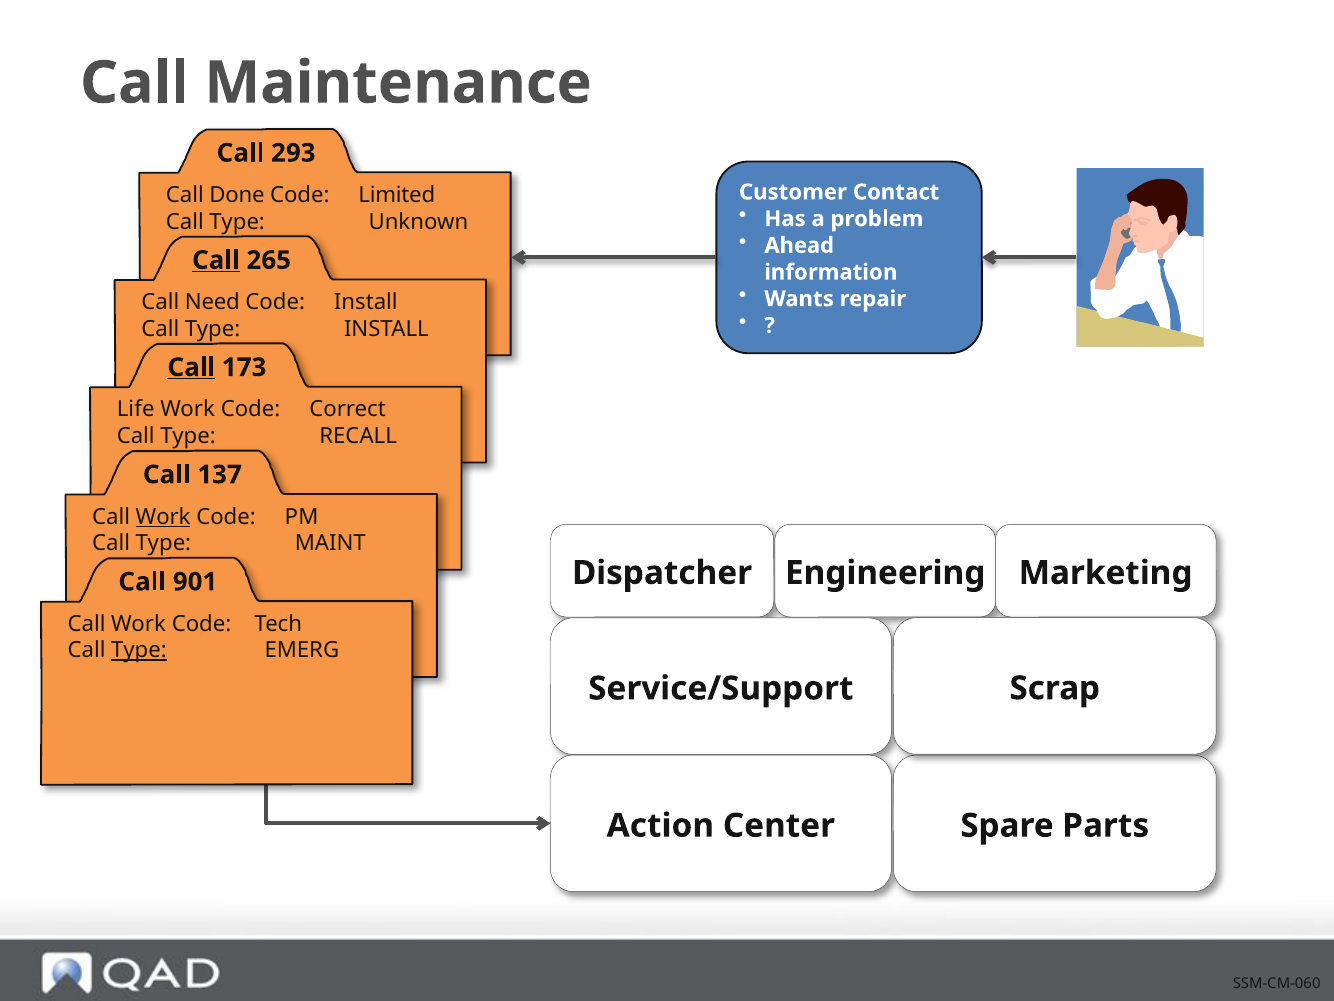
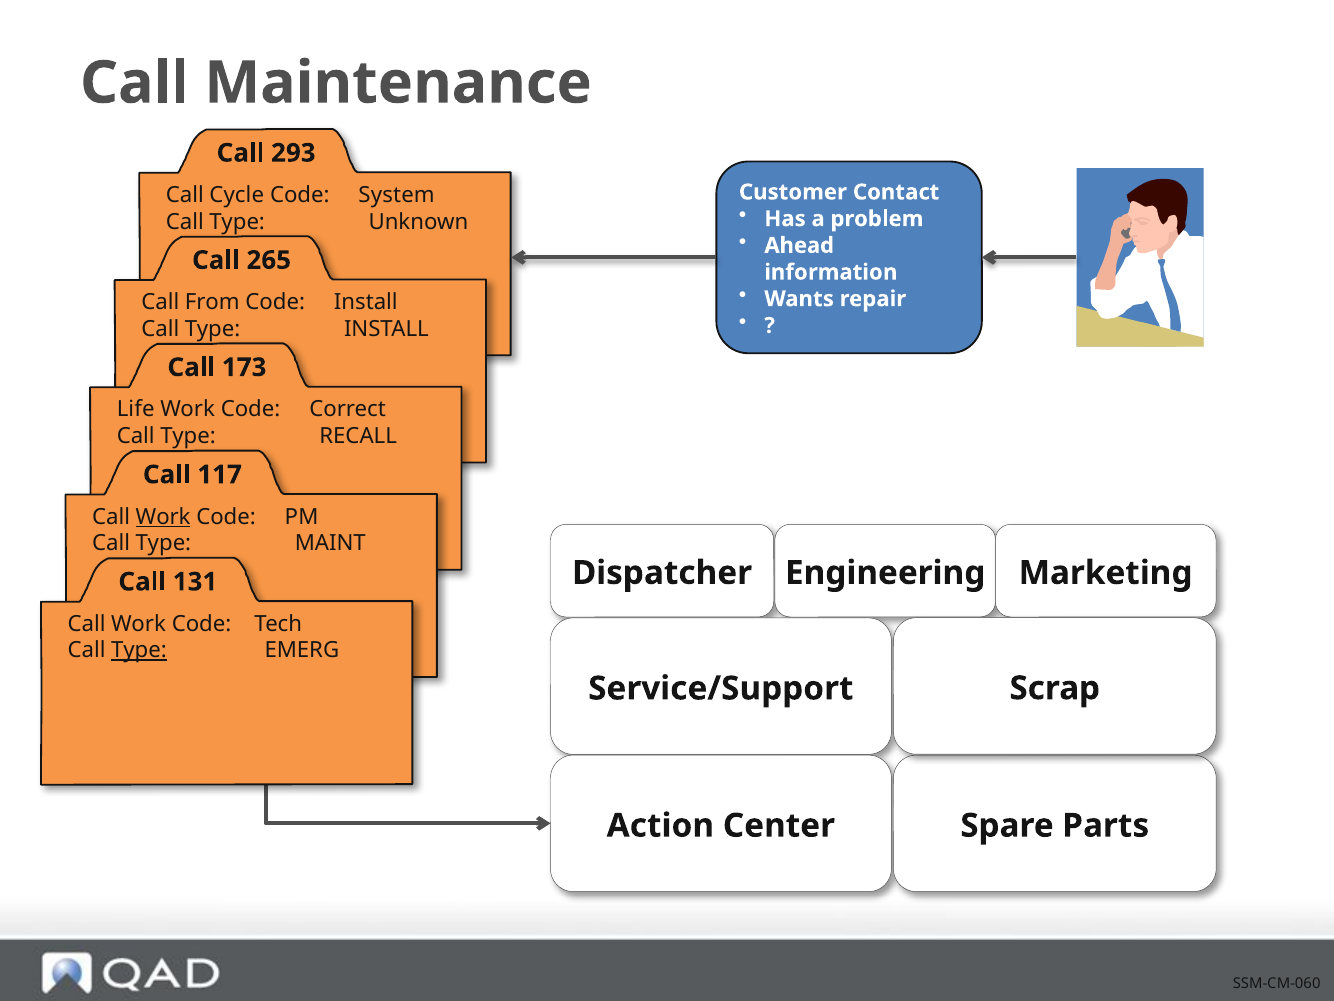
Done: Done -> Cycle (237, 195)
Limited: Limited -> System (397, 195)
Call underline: present -> none (216, 260)
Need: Need -> From (212, 302)
Call underline: present -> none (191, 367)
137: 137 -> 117 (220, 474)
901: 901 -> 131 (195, 582)
